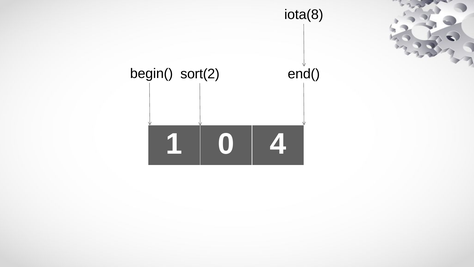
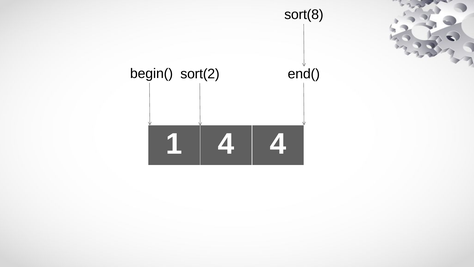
iota(8: iota(8 -> sort(8 (304, 15)
1 0: 0 -> 4 (226, 144)
